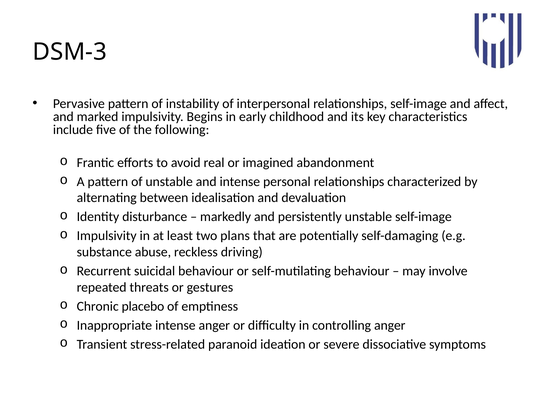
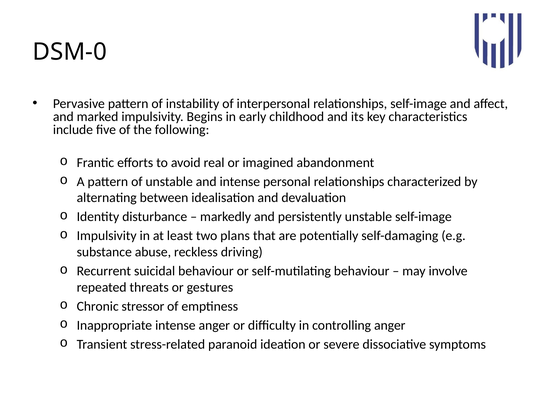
DSM-3: DSM-3 -> DSM-0 (70, 52)
placebo: placebo -> stressor (143, 307)
